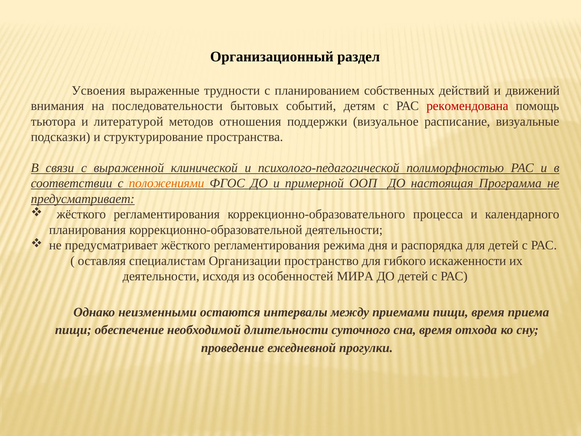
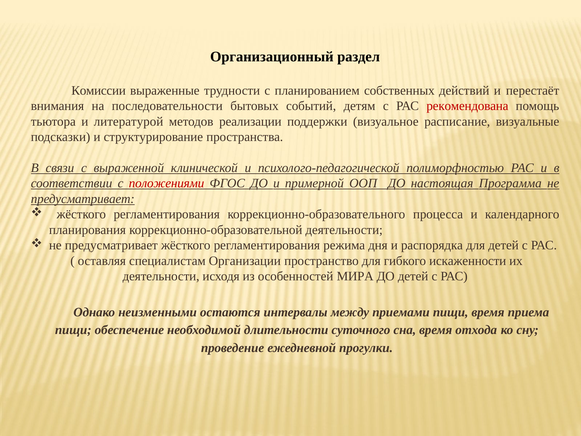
Усвоения: Усвоения -> Комиссии (99, 90)
движений: движений -> перестаёт (533, 90)
отношения: отношения -> реализации (250, 121)
положениями colour: orange -> red (167, 183)
